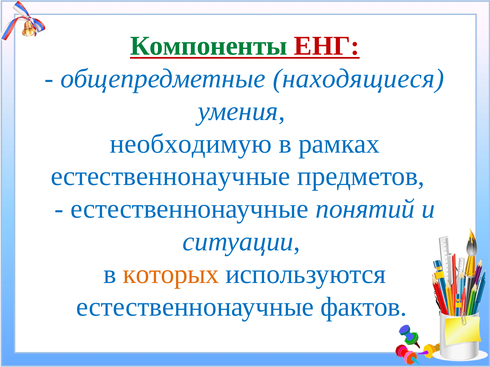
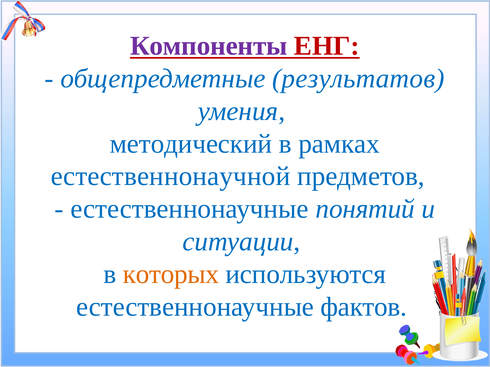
Компоненты colour: green -> purple (209, 46)
находящиеся: находящиеся -> результатов (358, 79)
необходимую: необходимую -> методический (191, 144)
естественнонаучные: естественнонаучные -> естественнонаучной (171, 177)
